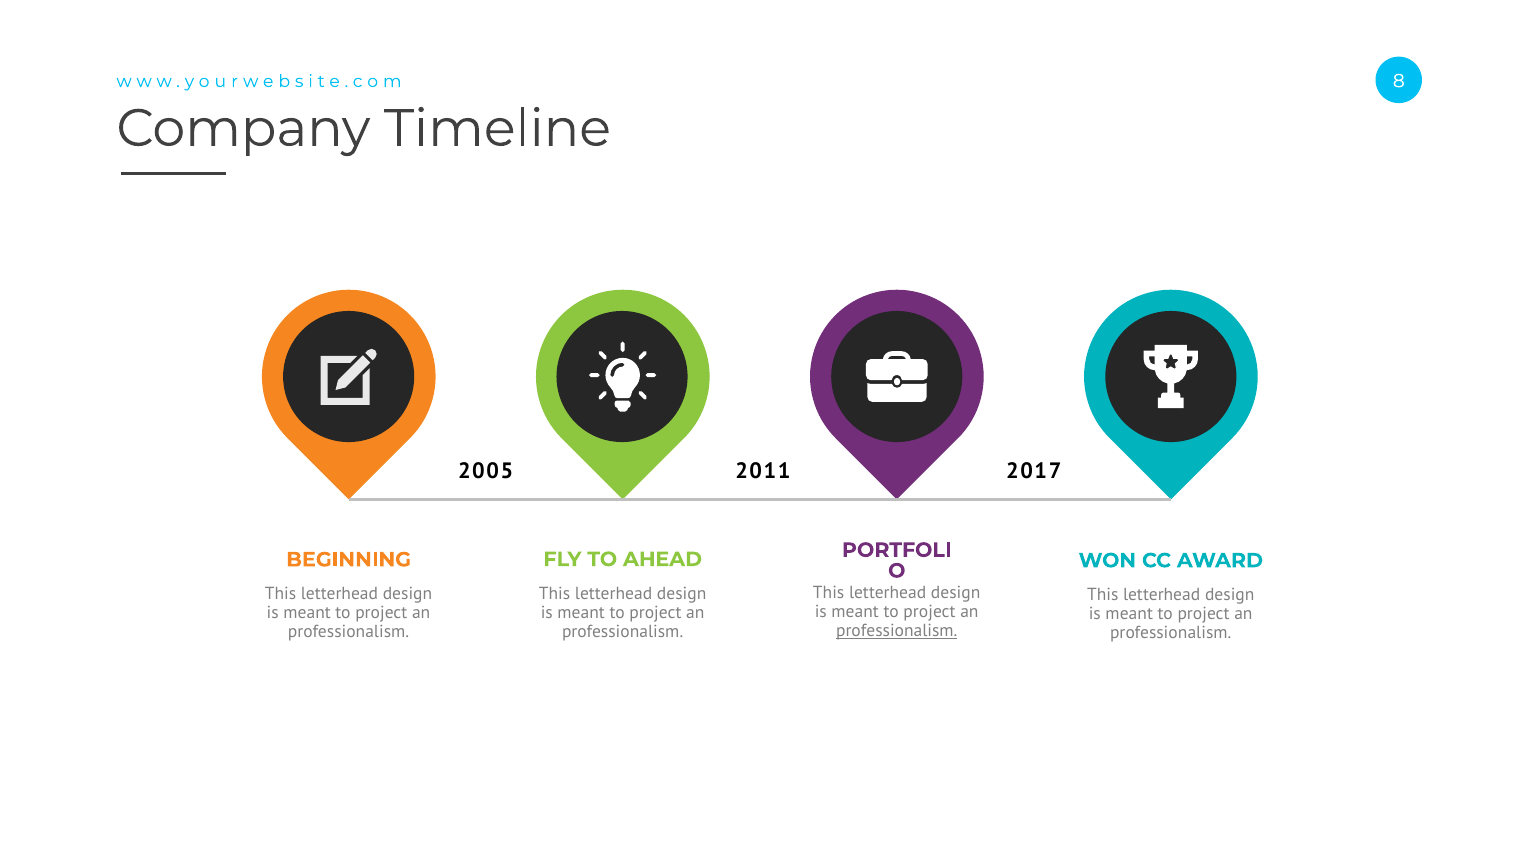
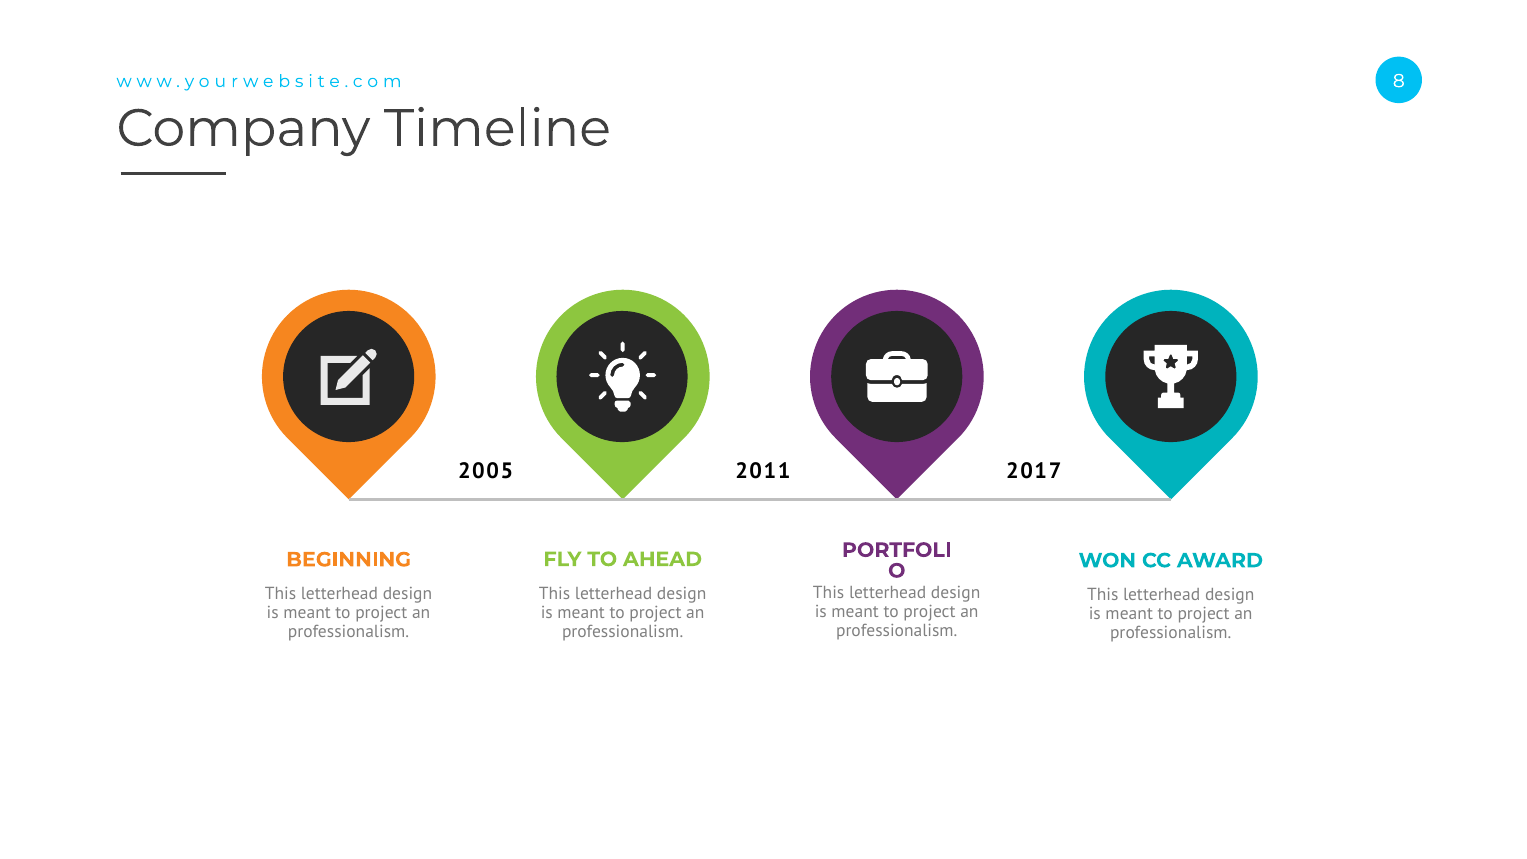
professionalism underline: present -> none (897, 631)
